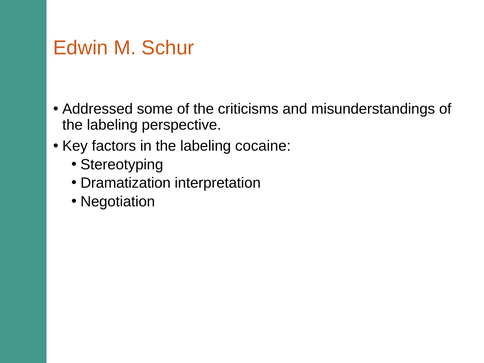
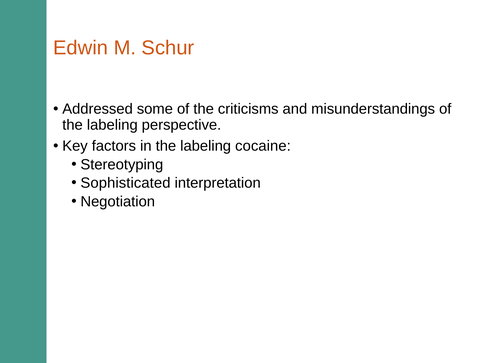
Dramatization: Dramatization -> Sophisticated (125, 183)
